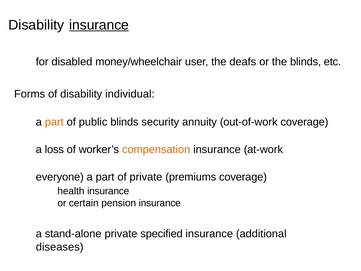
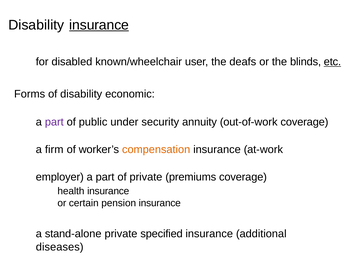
money/wheelchair: money/wheelchair -> known/wheelchair (139, 62)
etc underline: none -> present (332, 62)
individual: individual -> economic (130, 94)
part colour: orange -> purple (54, 122)
public blinds: blinds -> under (124, 122)
loss: loss -> firm (54, 150)
everyone: everyone -> employer (60, 177)
